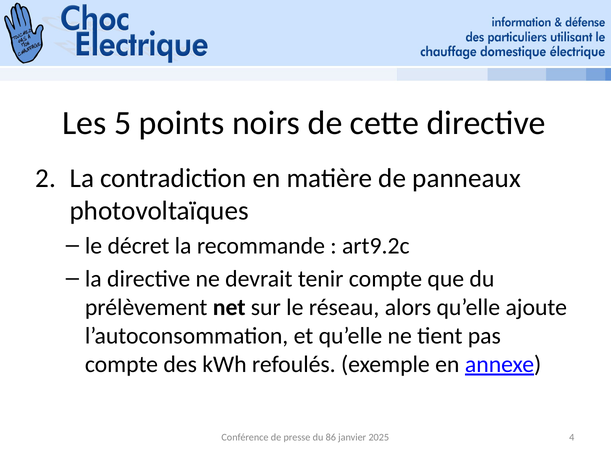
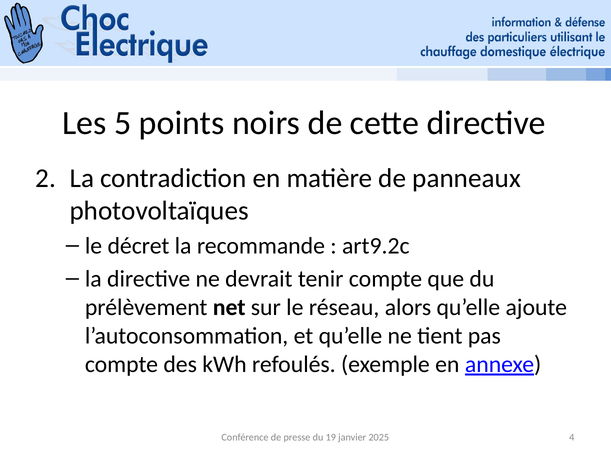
86: 86 -> 19 (331, 438)
